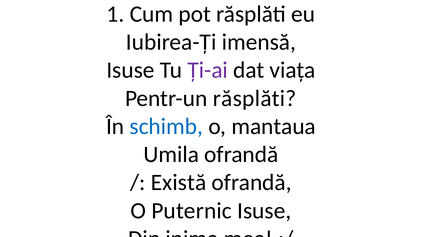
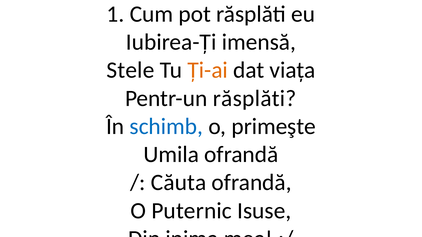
Isuse: Isuse -> Stele (130, 70)
Ți-ai colour: purple -> orange (208, 70)
mantaua: mantaua -> primeşte (274, 127)
Există: Există -> Căuta (179, 183)
